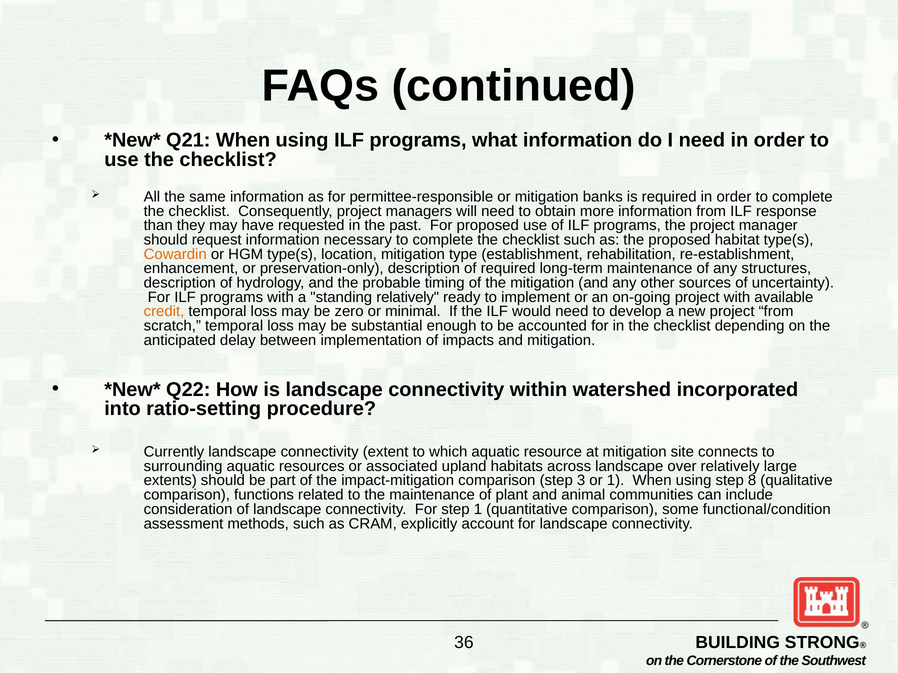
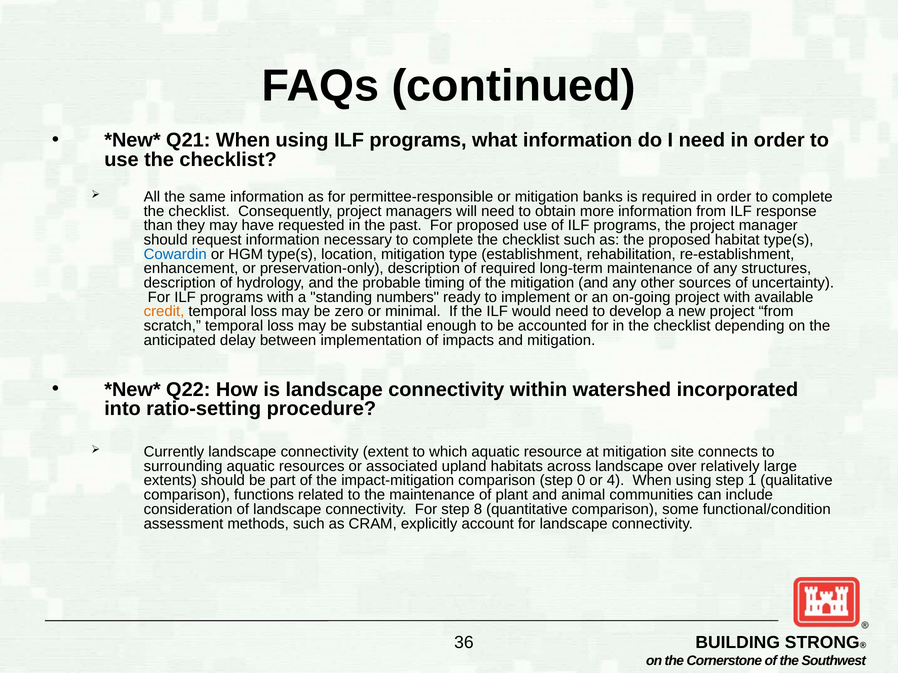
Cowardin colour: orange -> blue (175, 254)
standing relatively: relatively -> numbers (408, 297)
3: 3 -> 0 (581, 481)
or 1: 1 -> 4 (616, 481)
8: 8 -> 1 (752, 481)
step 1: 1 -> 8 (478, 510)
